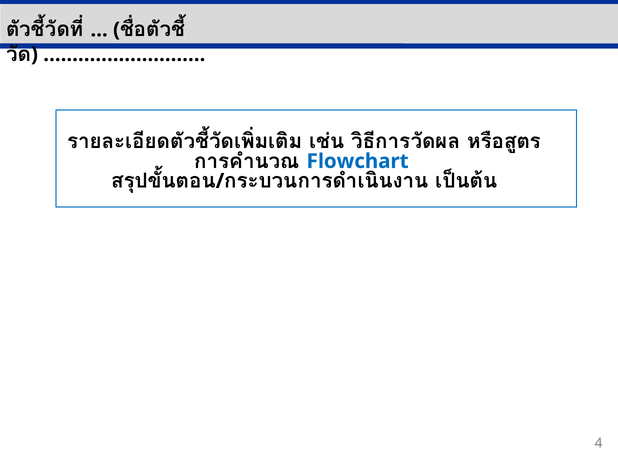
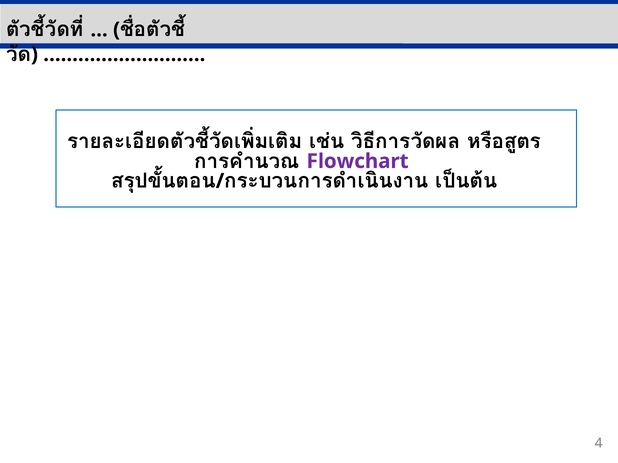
Flowchart colour: blue -> purple (358, 161)
